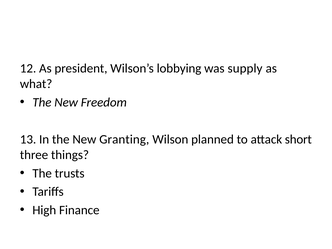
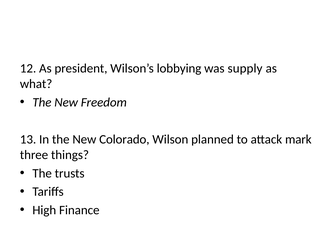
Granting: Granting -> Colorado (124, 139)
short: short -> mark (298, 139)
